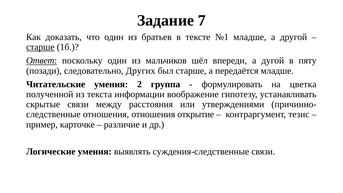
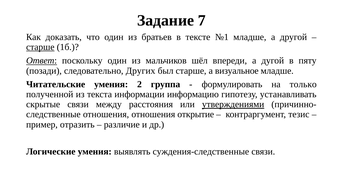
передаётся: передаётся -> визуальное (237, 71)
цветка: цветка -> только (303, 84)
воображение: воображение -> информацию (193, 94)
утверждениями underline: none -> present (233, 104)
карточке: карточке -> отразить (77, 124)
